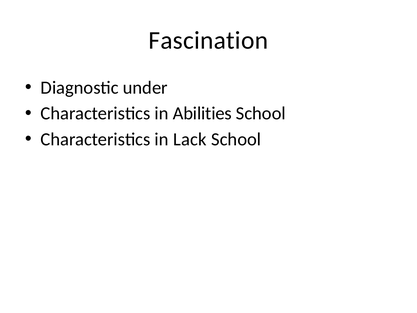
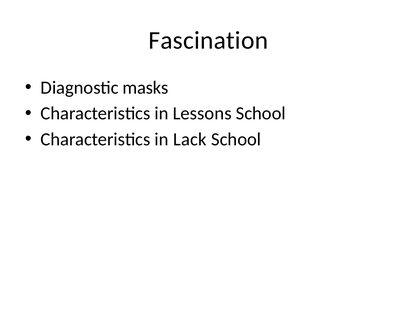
under: under -> masks (145, 87)
Abilities: Abilities -> Lessons (202, 113)
